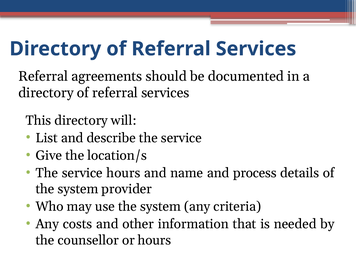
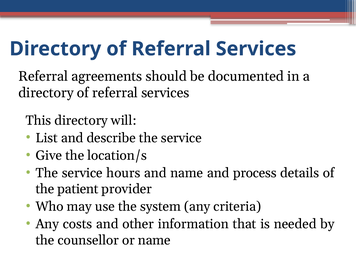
system: system -> patient (78, 189)
or hours: hours -> name (154, 240)
